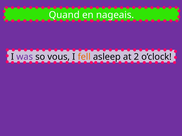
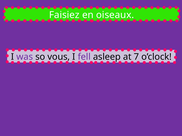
Quand: Quand -> Faisiez (64, 15)
nageais: nageais -> oiseaux (115, 15)
fell colour: orange -> purple (84, 57)
2: 2 -> 7 (136, 57)
